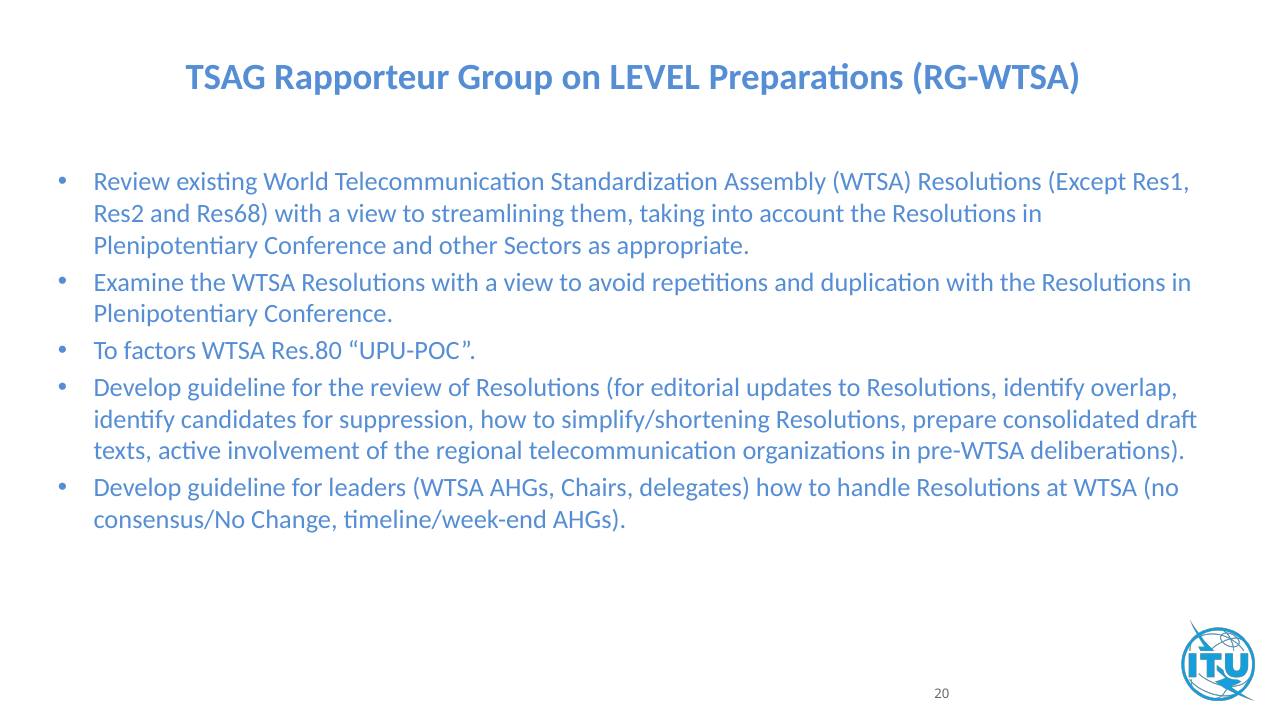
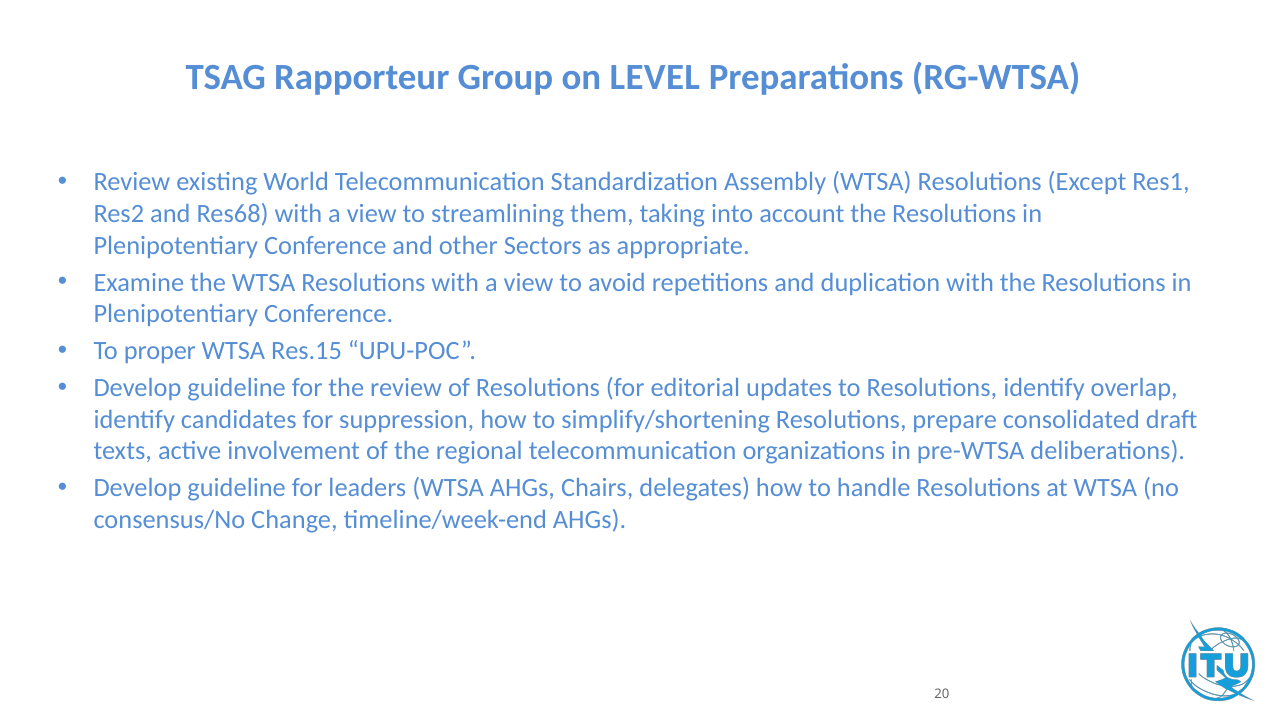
factors: factors -> proper (160, 351)
Res.80: Res.80 -> Res.15 (306, 351)
